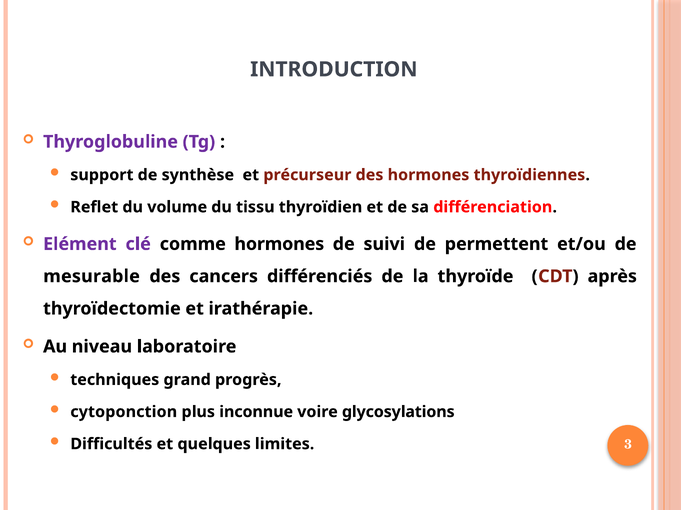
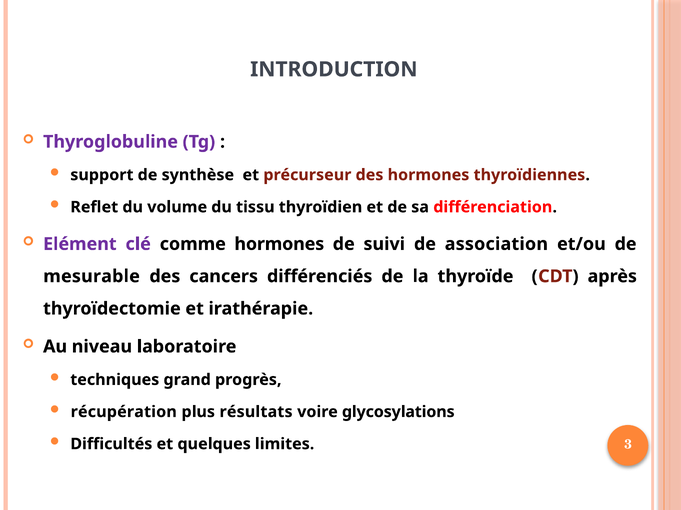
permettent: permettent -> association (496, 244)
cytoponction: cytoponction -> récupération (124, 412)
inconnue: inconnue -> résultats (256, 412)
